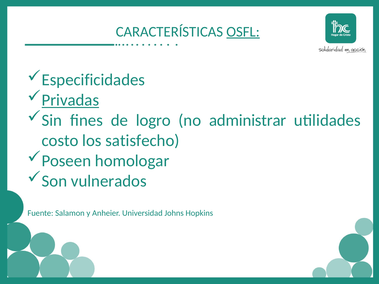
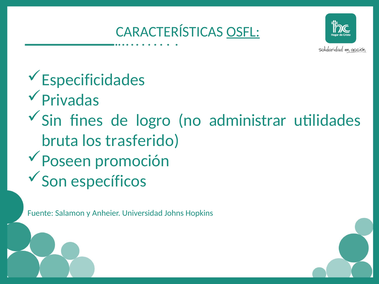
Privadas underline: present -> none (70, 100)
costo: costo -> bruta (60, 141)
satisfecho: satisfecho -> trasferido (142, 141)
homologar: homologar -> promoción (132, 161)
vulnerados: vulnerados -> específicos (109, 181)
